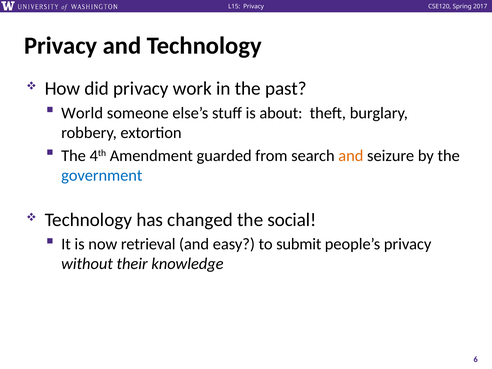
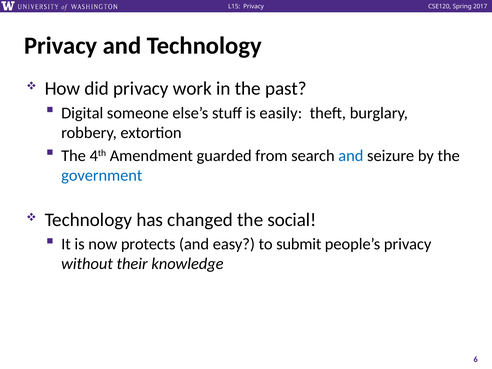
World: World -> Digital (82, 113)
about: about -> easily (281, 113)
and colour: orange -> blue (351, 156)
retrieval: retrieval -> protects (148, 244)
